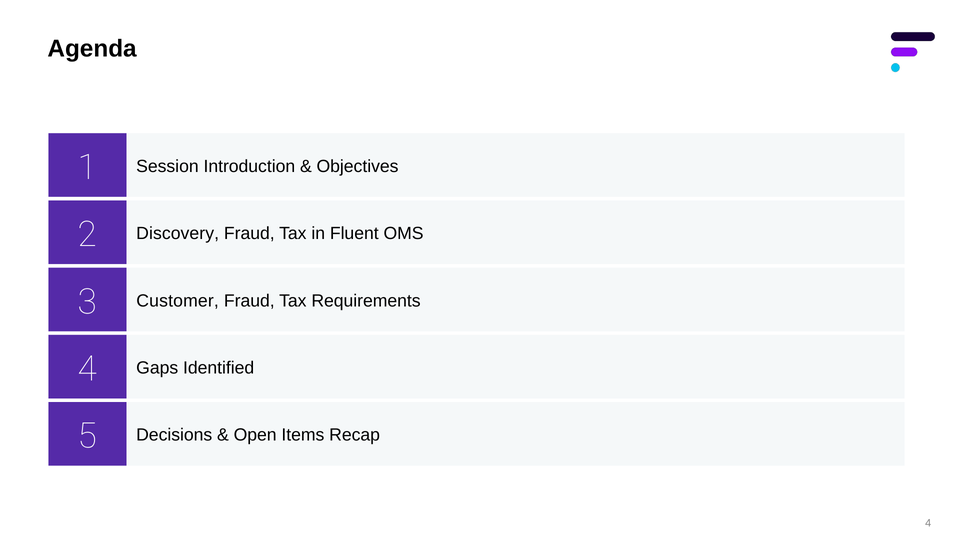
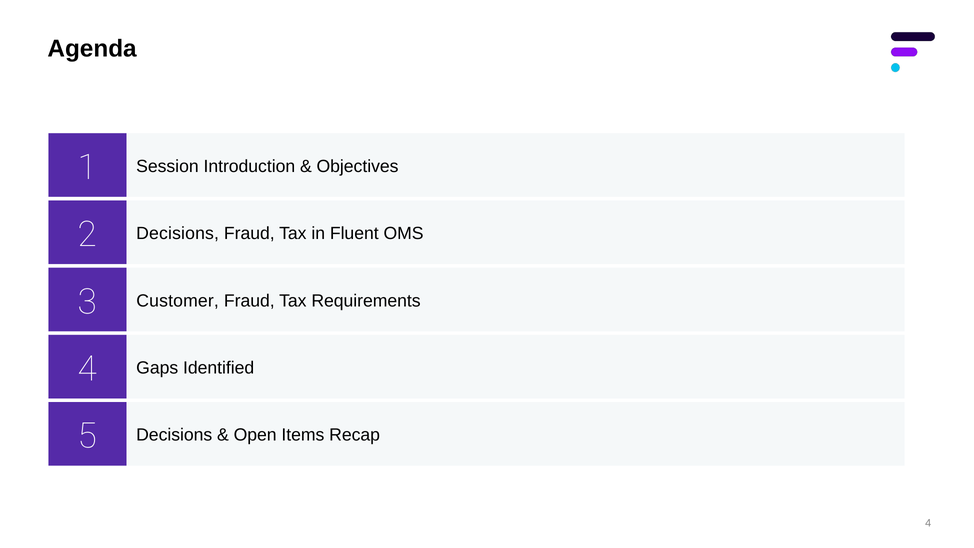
Discovery: Discovery -> Decisions (178, 233)
